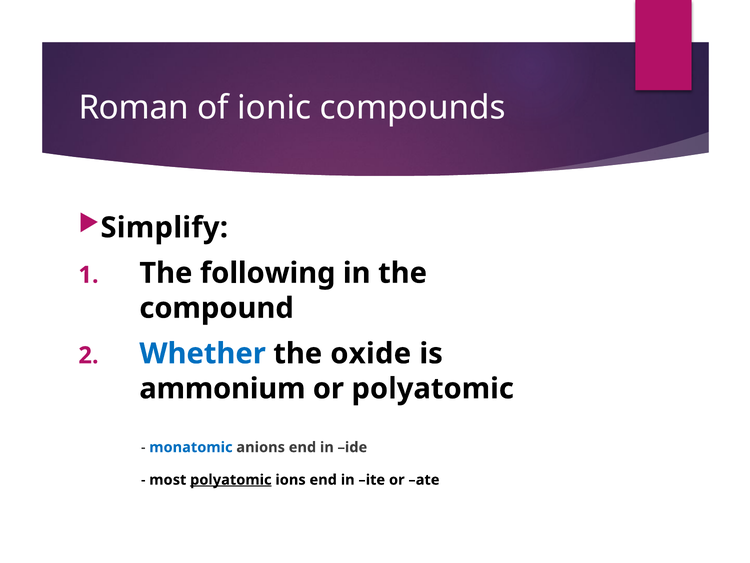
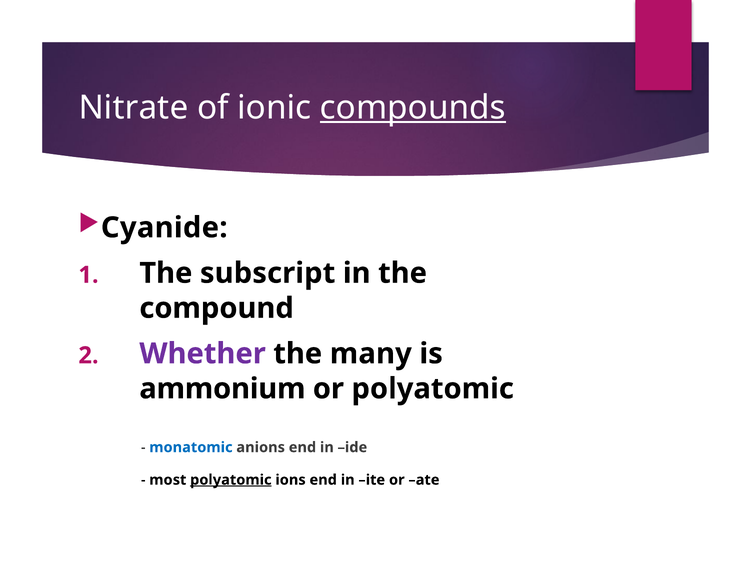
Roman: Roman -> Nitrate (133, 107)
compounds underline: none -> present (413, 107)
Simplify: Simplify -> Cyanide (164, 227)
following: following -> subscript (268, 273)
Whether colour: blue -> purple (203, 353)
oxide: oxide -> many (371, 353)
